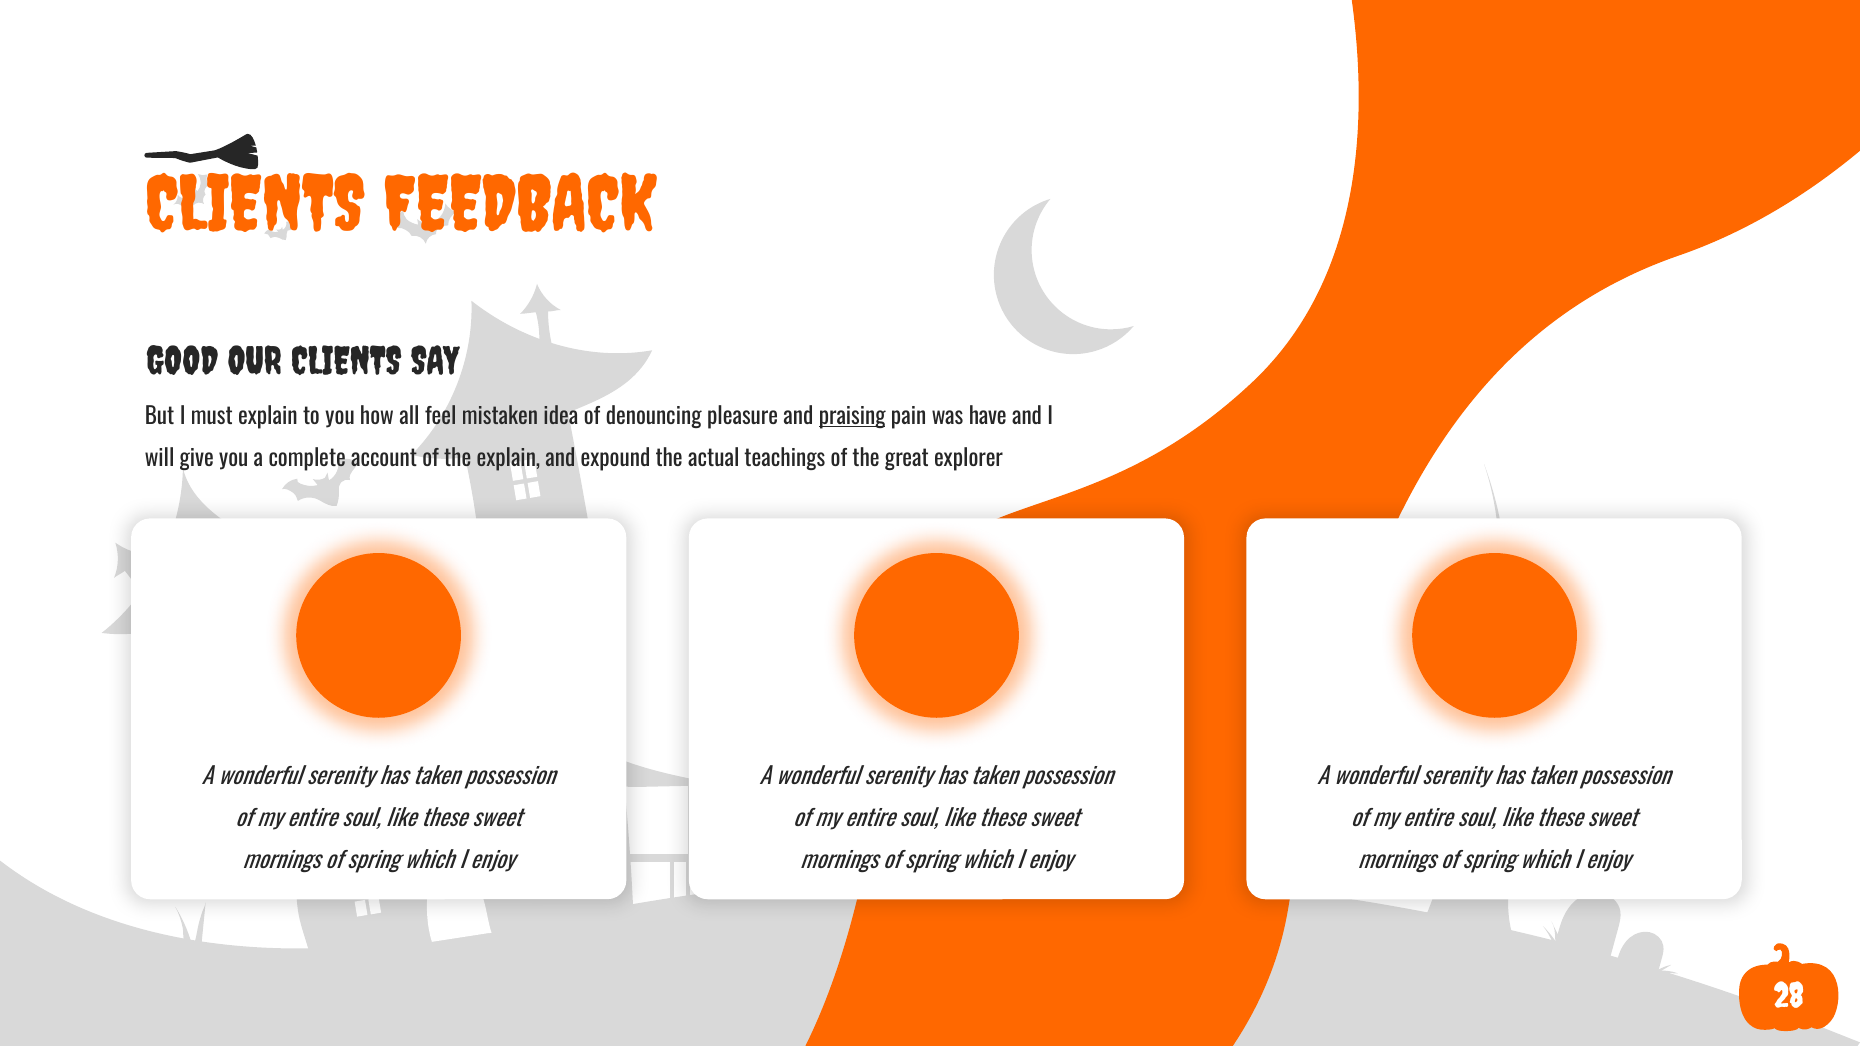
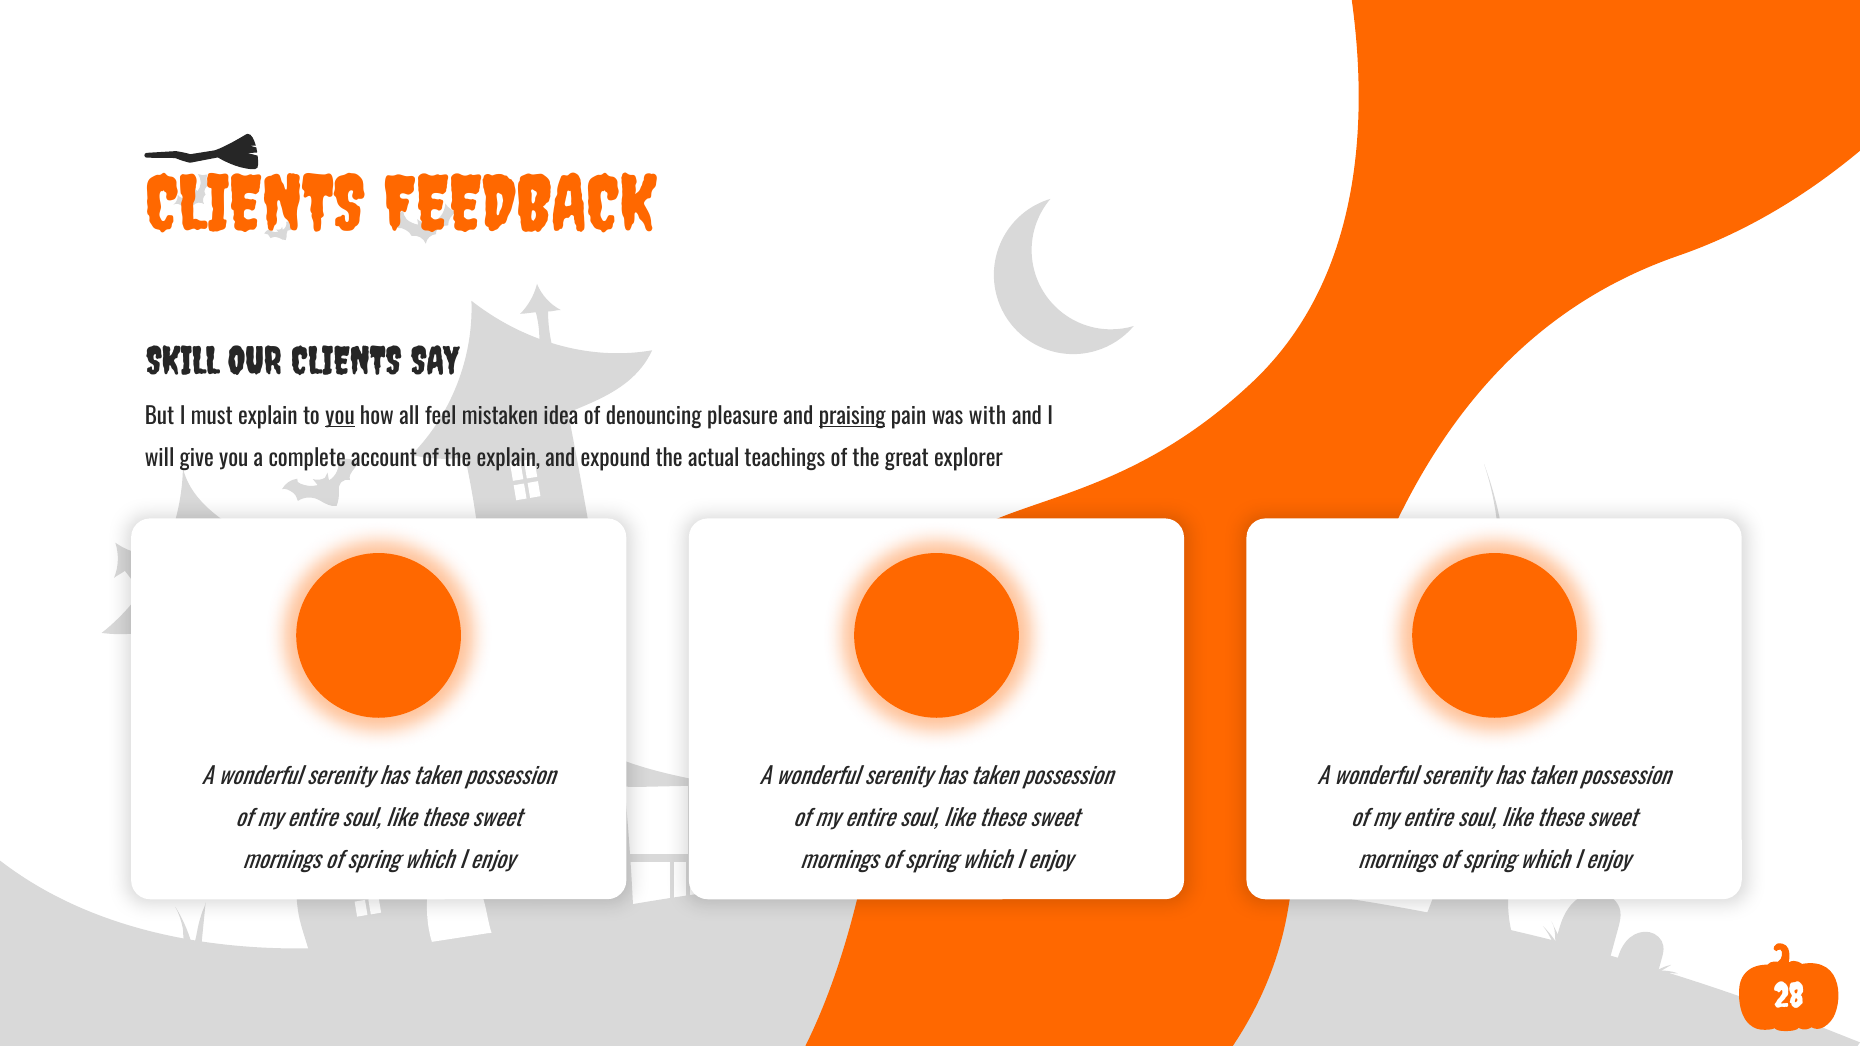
GOOD: GOOD -> SKILL (183, 362)
you underline: none -> present (340, 417)
have: have -> with (988, 417)
